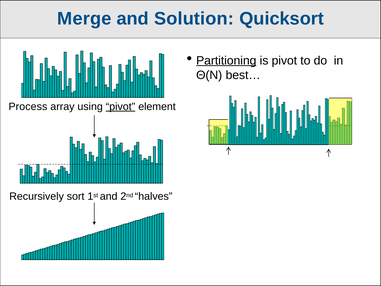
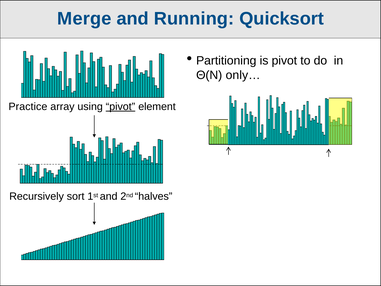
Solution: Solution -> Running (194, 19)
Partitioning underline: present -> none (226, 60)
best…: best… -> only… (243, 75)
Process: Process -> Practice (28, 106)
